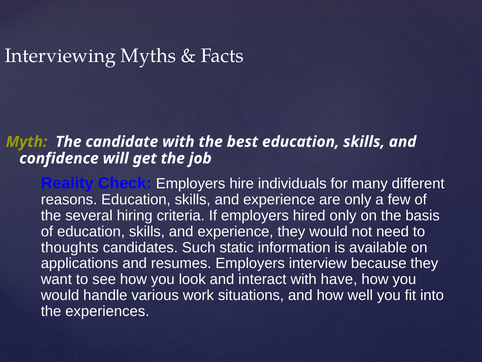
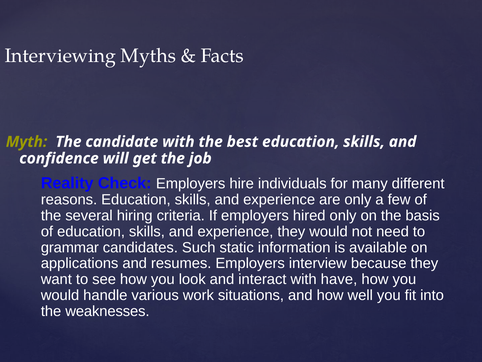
thoughts: thoughts -> grammar (70, 247)
experiences: experiences -> weaknesses (107, 311)
